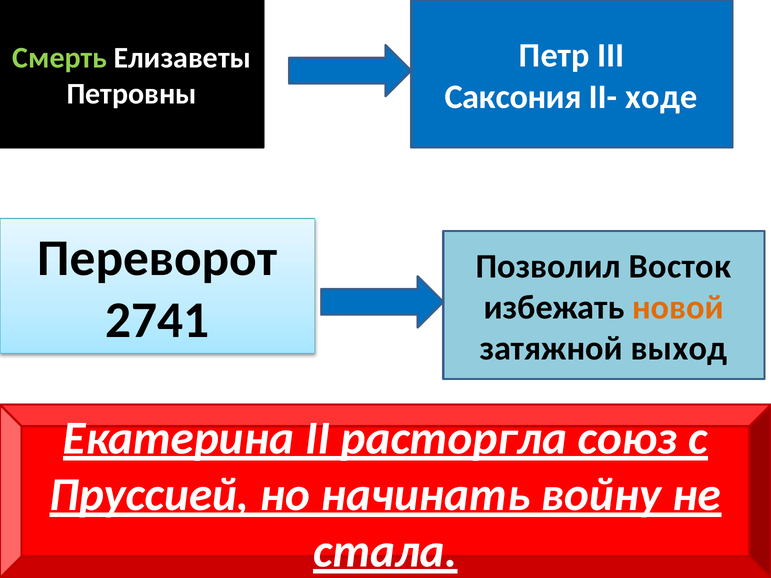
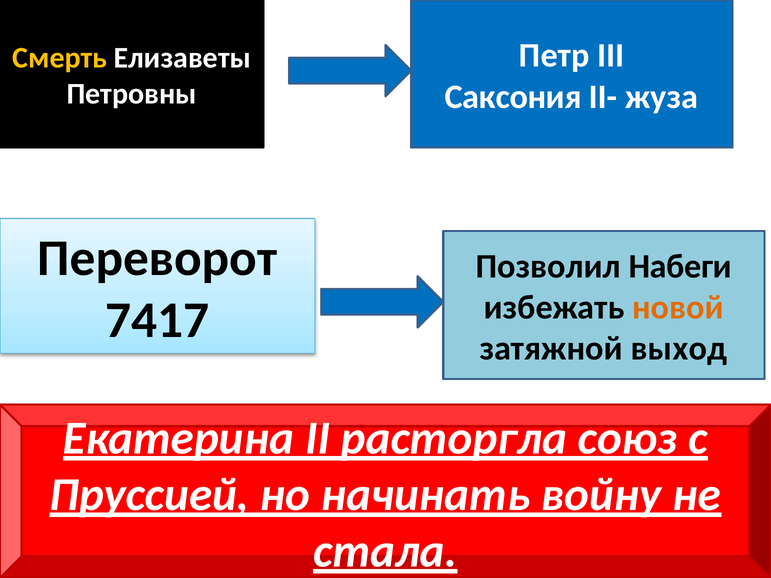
Смерть colour: light green -> yellow (60, 58)
ходе: ходе -> жуза (662, 97)
Восток: Восток -> Набеги (680, 266)
2741: 2741 -> 7417 (157, 320)
